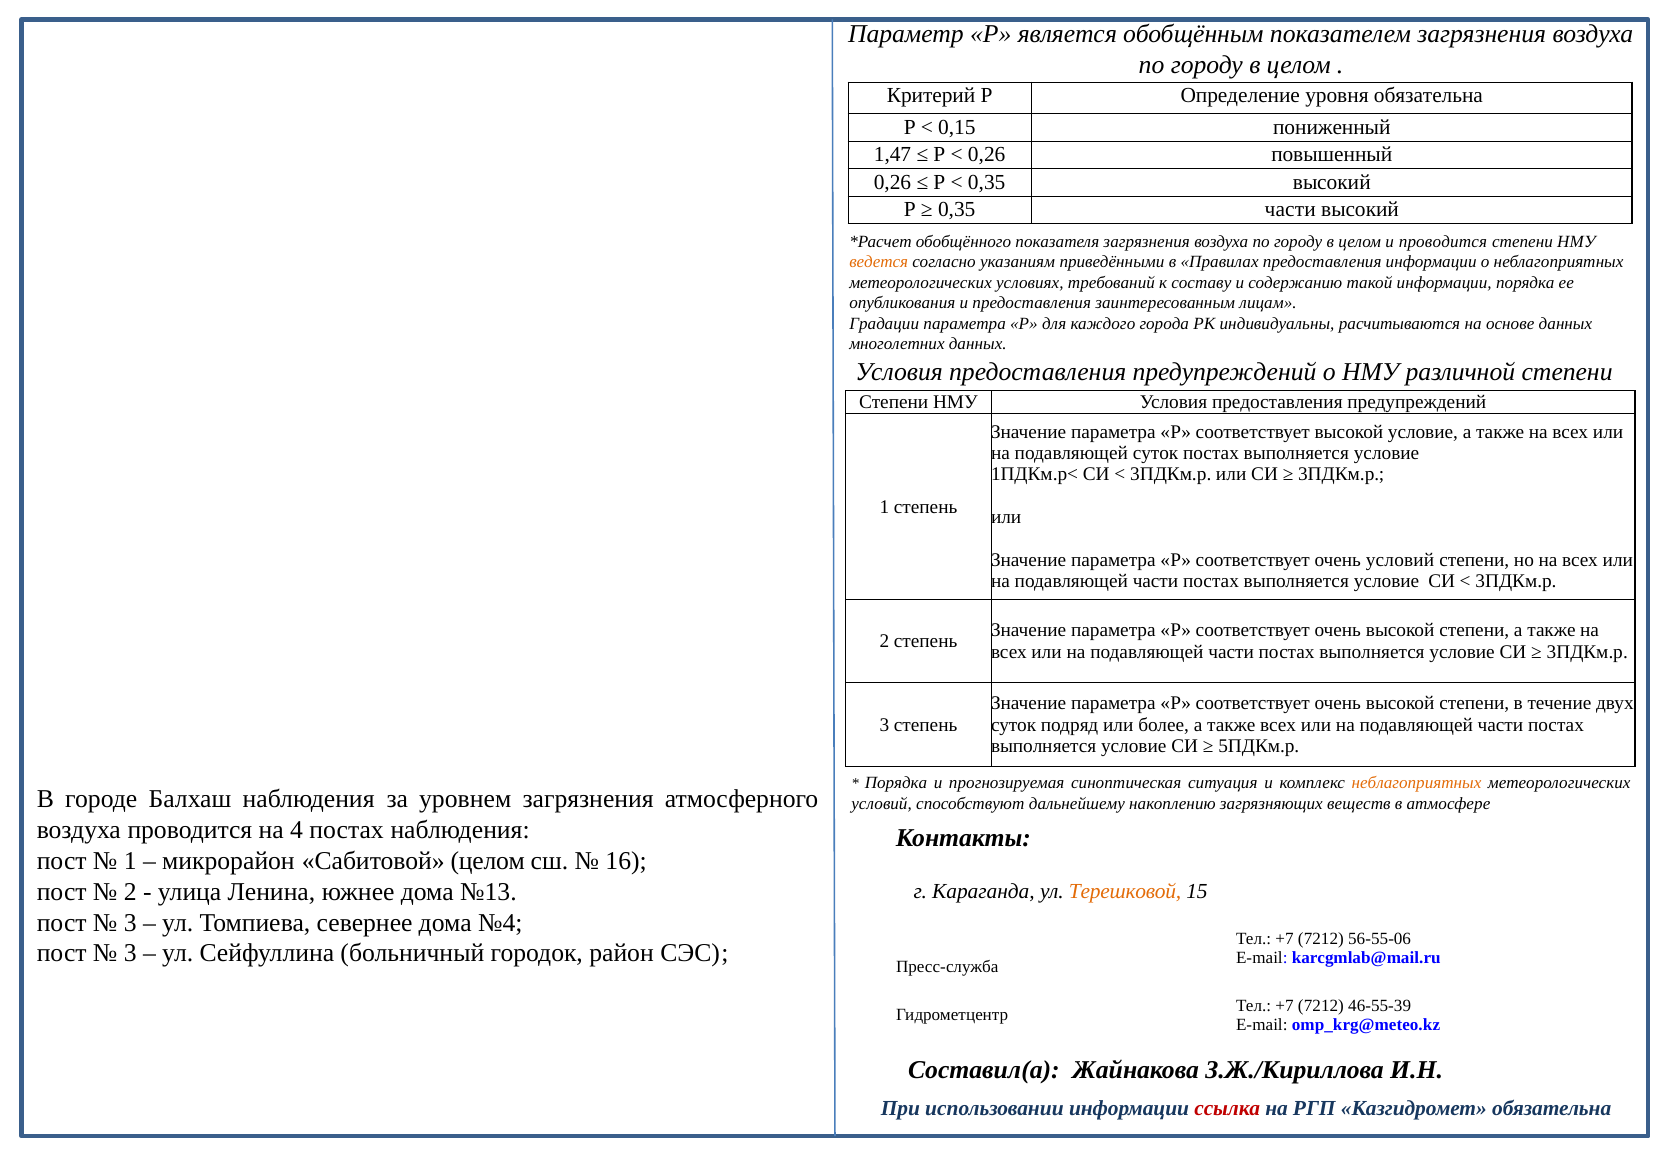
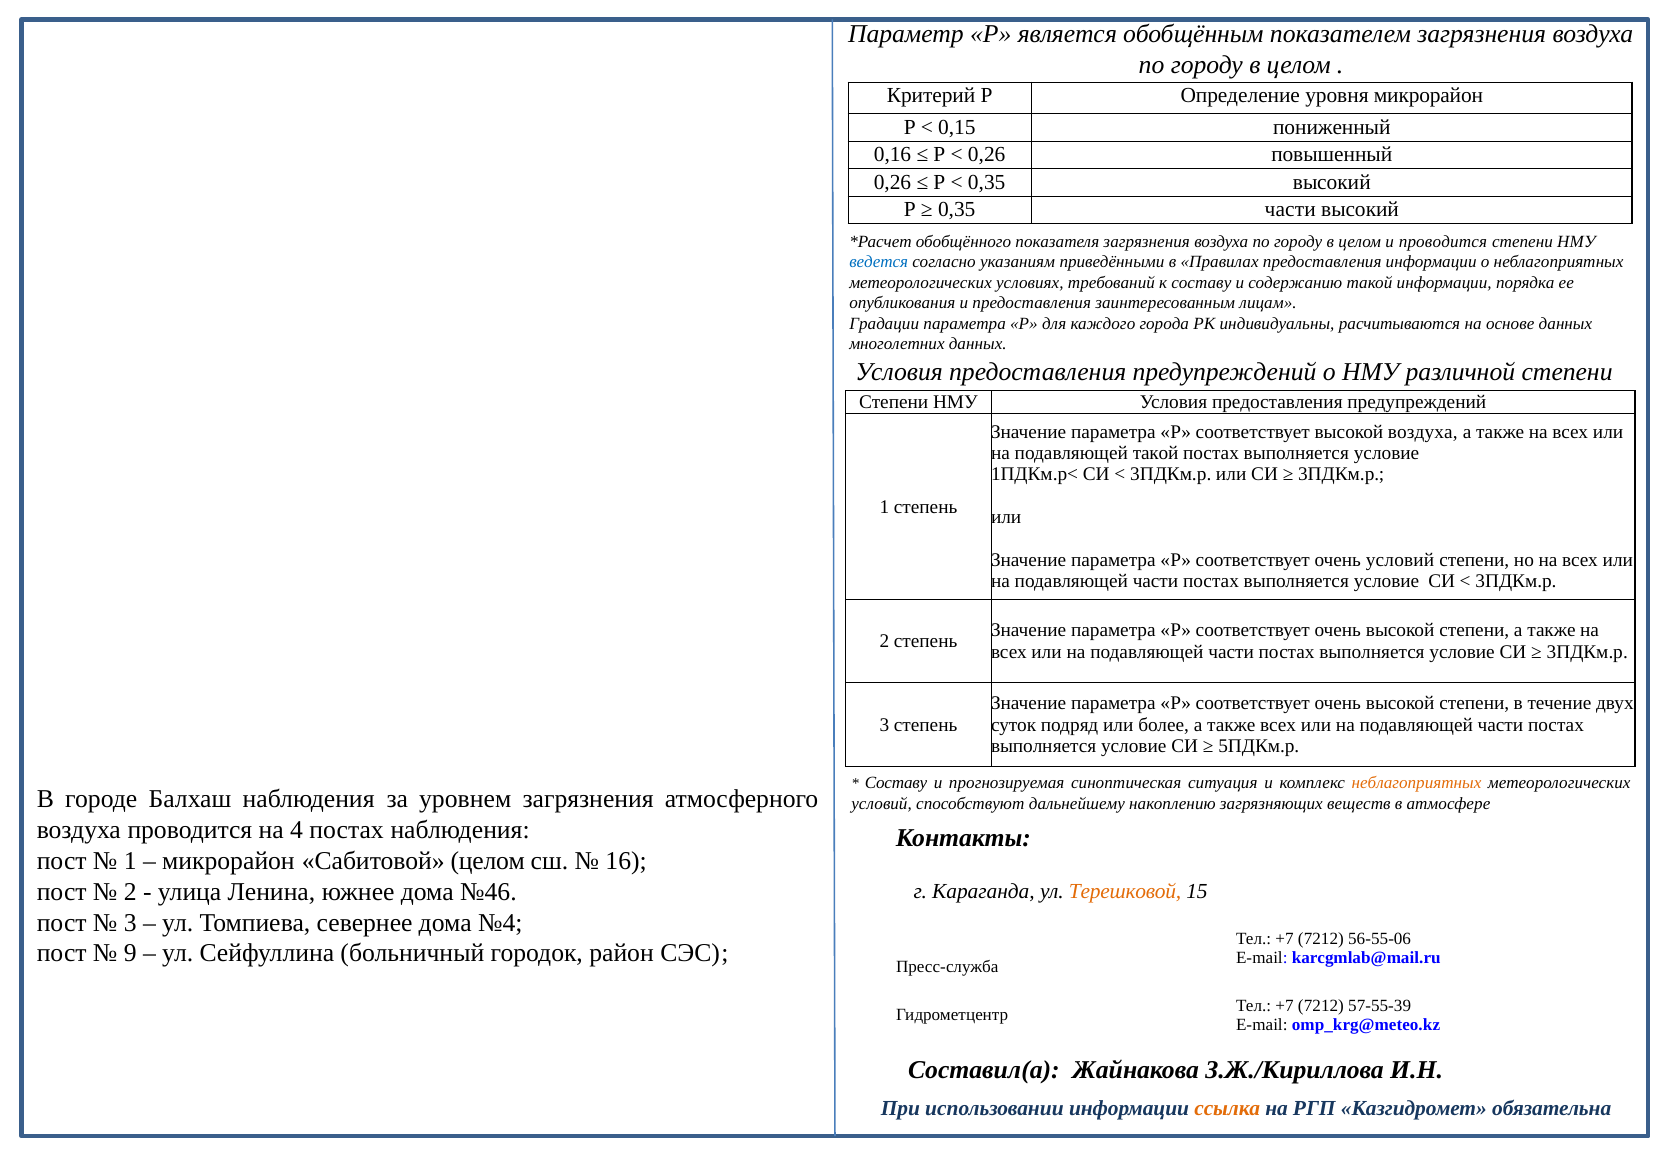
уровня обязательна: обязательна -> микрорайон (1428, 96)
1,47: 1,47 -> 0,16 (893, 155)
ведется colour: orange -> blue (879, 262)
высокой условие: условие -> воздуха (1423, 432)
подавляющей суток: суток -> такой (1156, 453)
Порядка: Порядка -> Составу (896, 783)
№13: №13 -> №46 (488, 892)
3: 3 -> 9 (130, 954)
46-55-39: 46-55-39 -> 57-55-39 (1380, 1006)
ссылка colour: red -> orange (1227, 1109)
